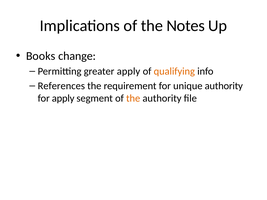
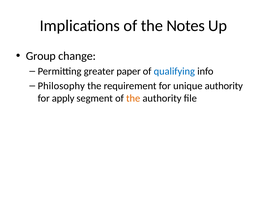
Books: Books -> Group (41, 56)
greater apply: apply -> paper (129, 71)
qualifying colour: orange -> blue (174, 71)
References: References -> Philosophy (61, 86)
